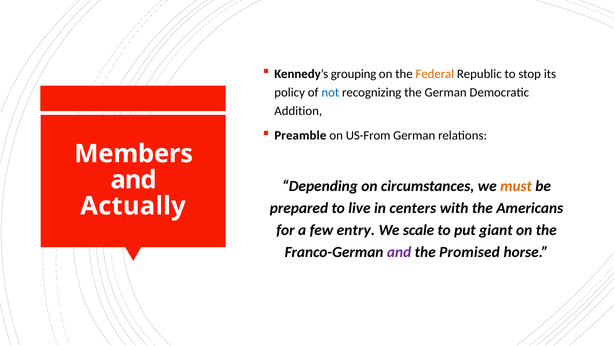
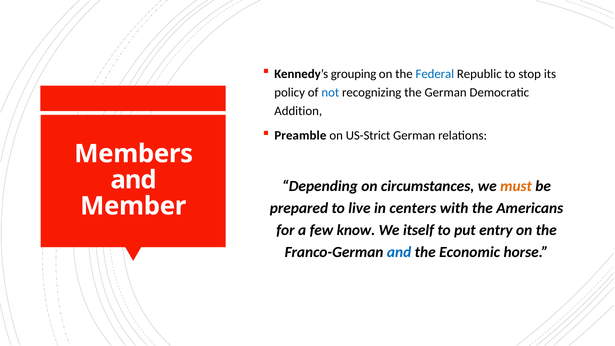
Federal colour: orange -> blue (435, 74)
US-From: US-From -> US-Strict (368, 136)
Actually: Actually -> Member (133, 206)
entry: entry -> know (356, 230)
scale: scale -> itself (419, 230)
giant: giant -> entry (496, 230)
and colour: purple -> blue (399, 252)
Promised: Promised -> Economic (470, 252)
